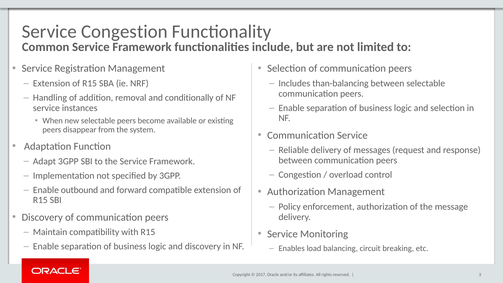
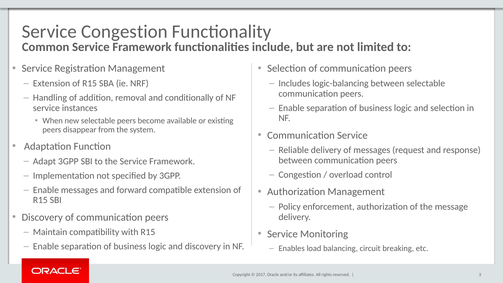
than-balancing: than-balancing -> logic-balancing (340, 83)
Enable outbound: outbound -> messages (79, 190)
